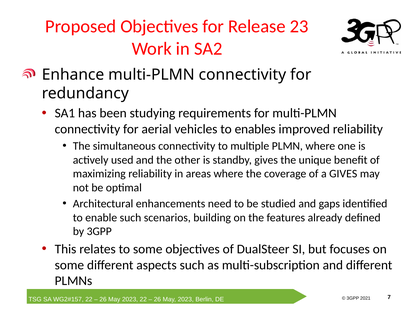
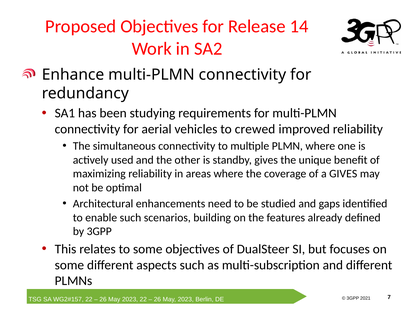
23: 23 -> 14 (299, 27)
enables: enables -> crewed (255, 129)
